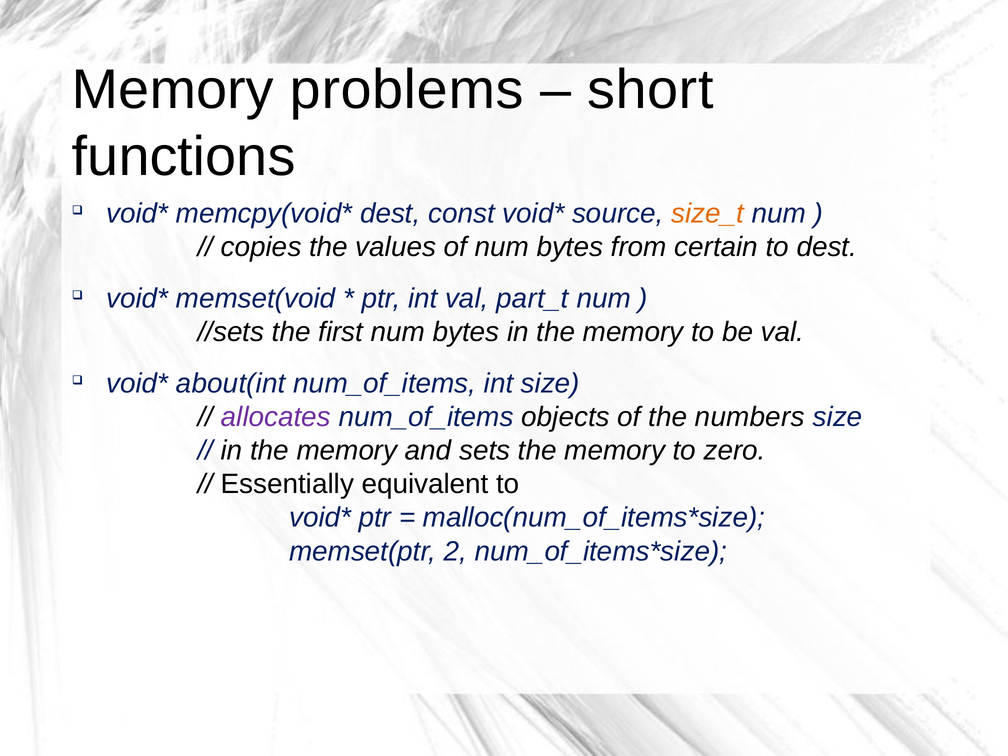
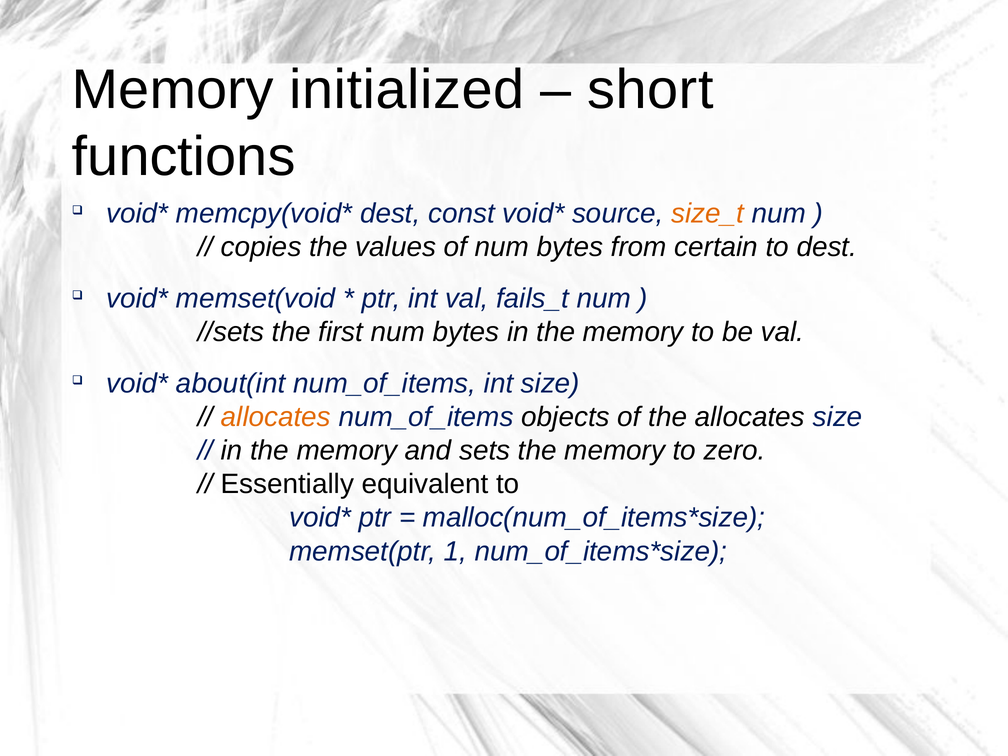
problems: problems -> initialized (407, 90)
part_t: part_t -> fails_t (532, 299)
allocates colour: purple -> orange (276, 417)
the numbers: numbers -> allocates (750, 417)
2: 2 -> 1 (455, 551)
